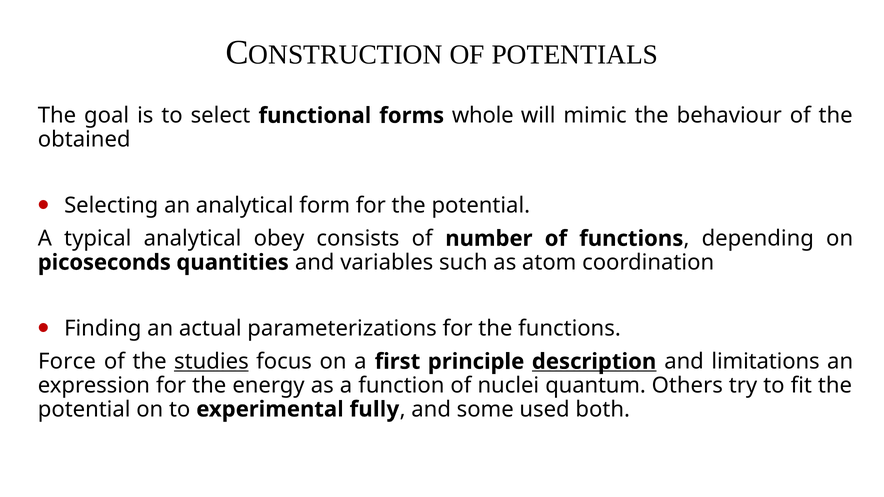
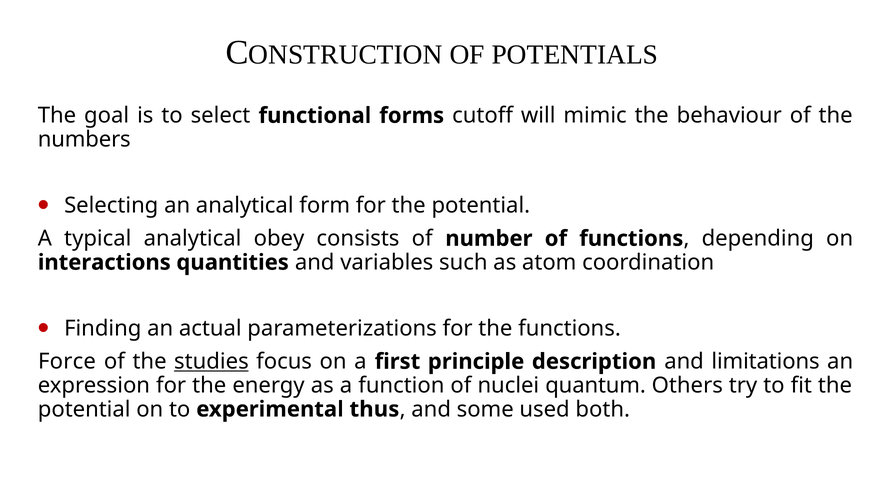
whole: whole -> cutoff (483, 116)
obtained: obtained -> numbers (84, 140)
picoseconds: picoseconds -> interactions (104, 263)
description underline: present -> none (594, 362)
fully: fully -> thus (374, 409)
